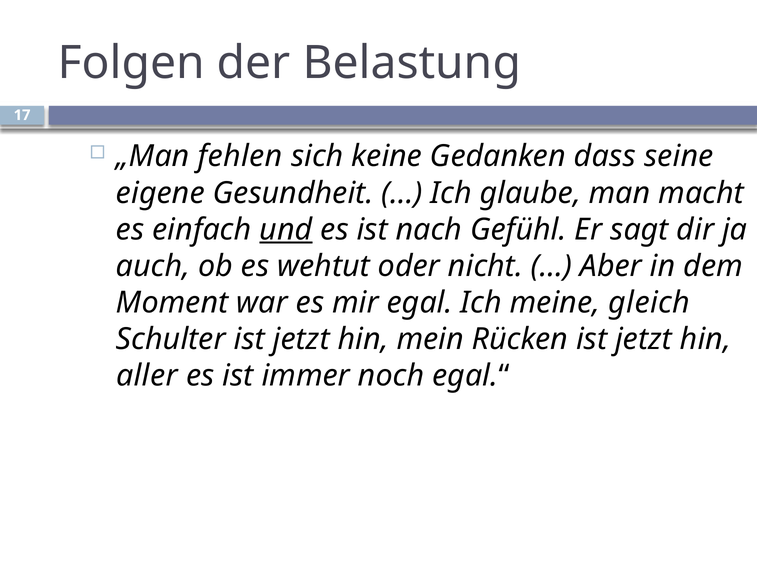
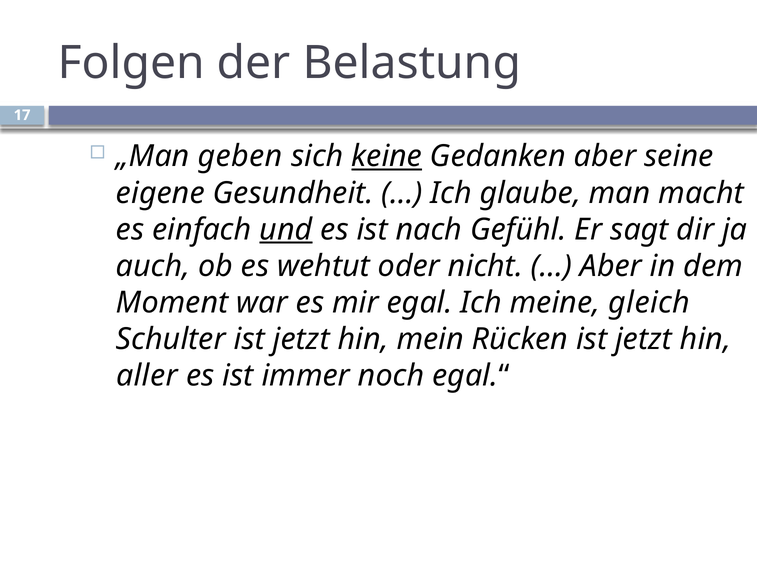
fehlen: fehlen -> geben (240, 157)
keine underline: none -> present (387, 157)
Gedanken dass: dass -> aber (605, 157)
